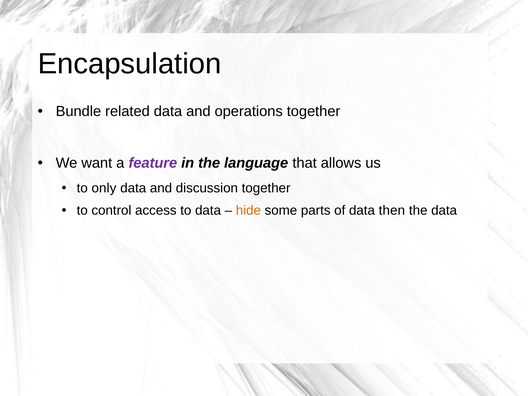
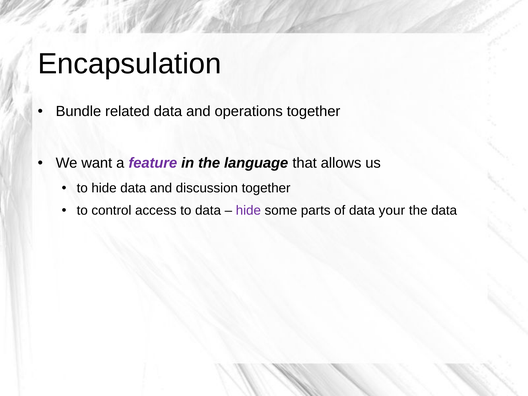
to only: only -> hide (104, 188)
hide colour: orange -> purple (248, 211)
then: then -> your (392, 211)
